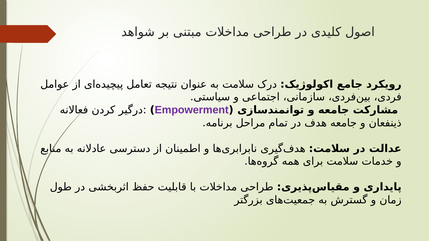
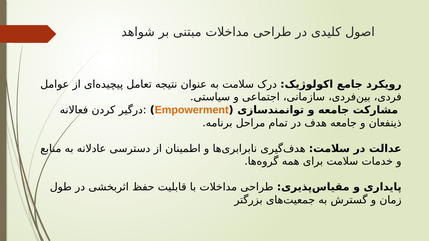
Empowerment colour: purple -> orange (192, 110)
